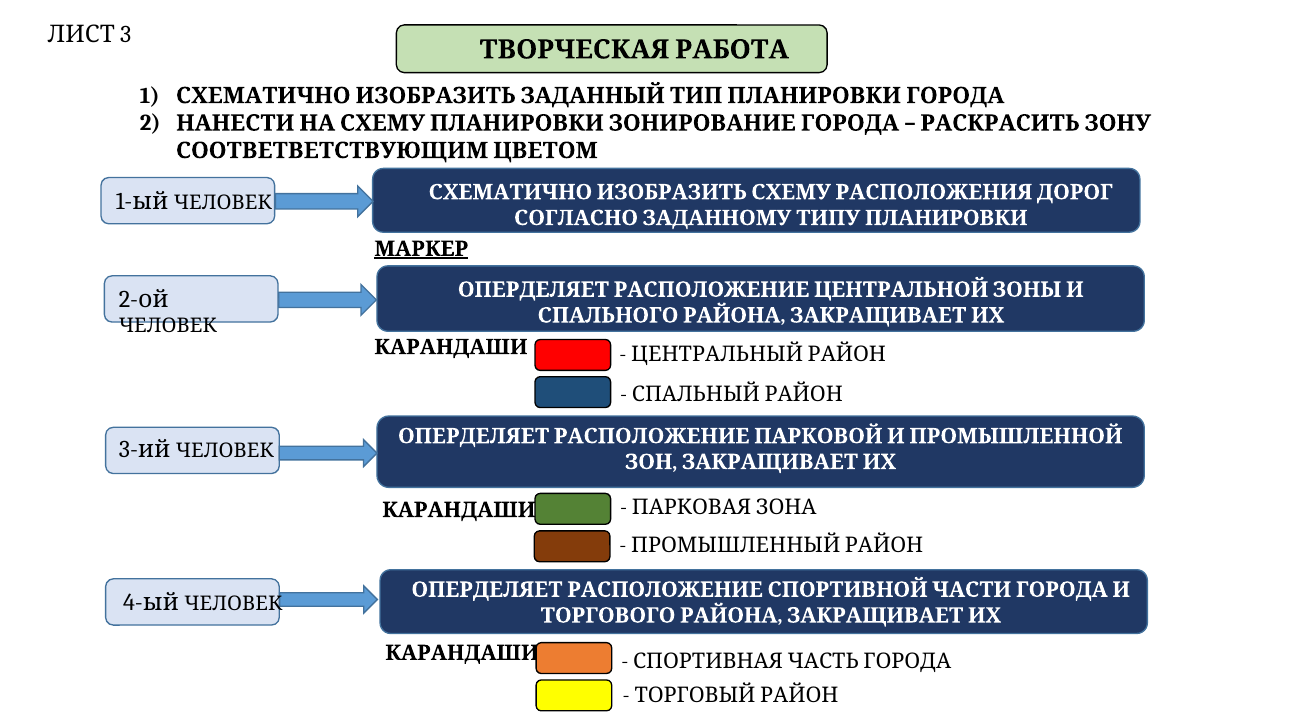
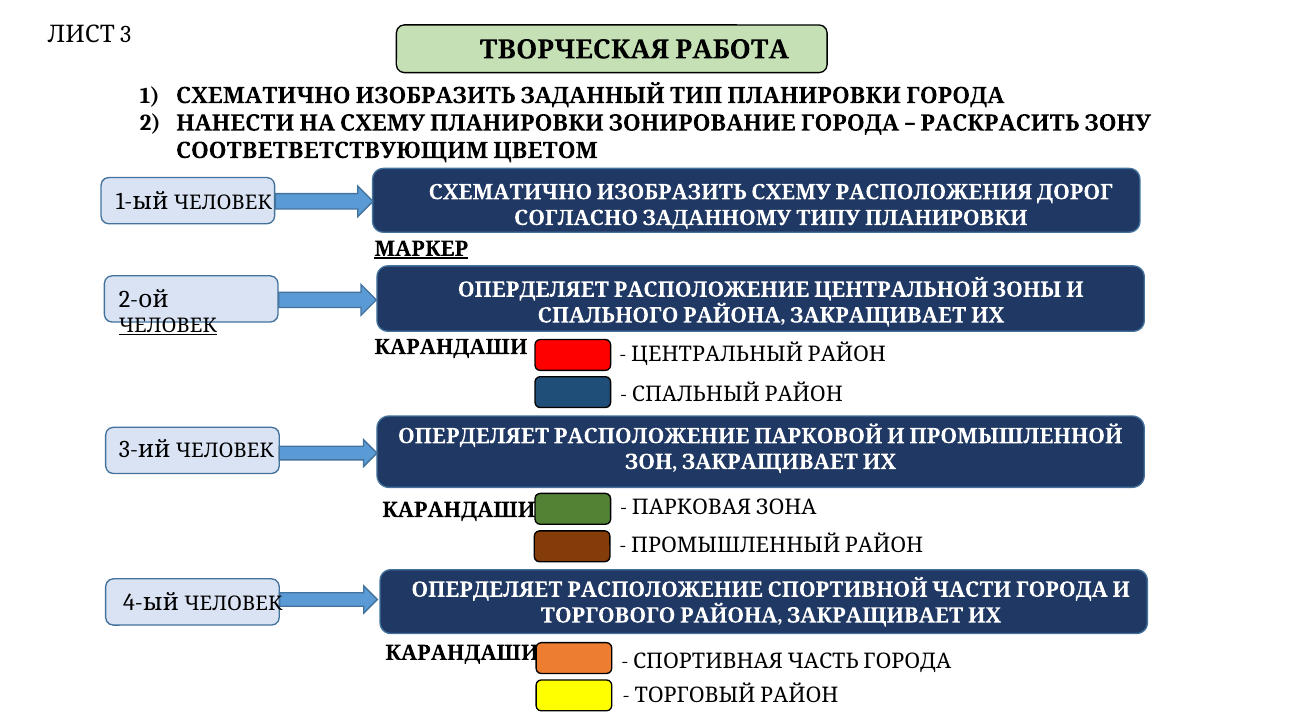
ЧЕЛОВЕК underline: none -> present (168, 326)
